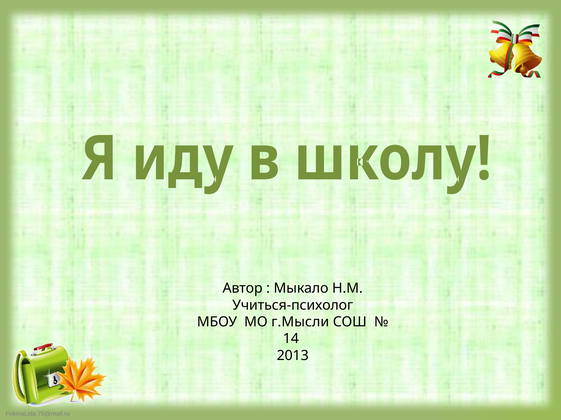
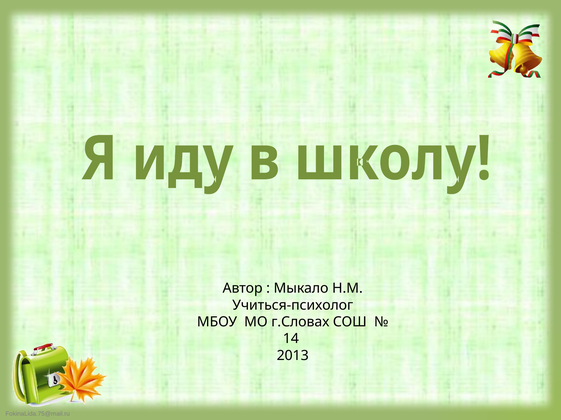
г.Мысли: г.Мысли -> г.Словах (300, 322)
